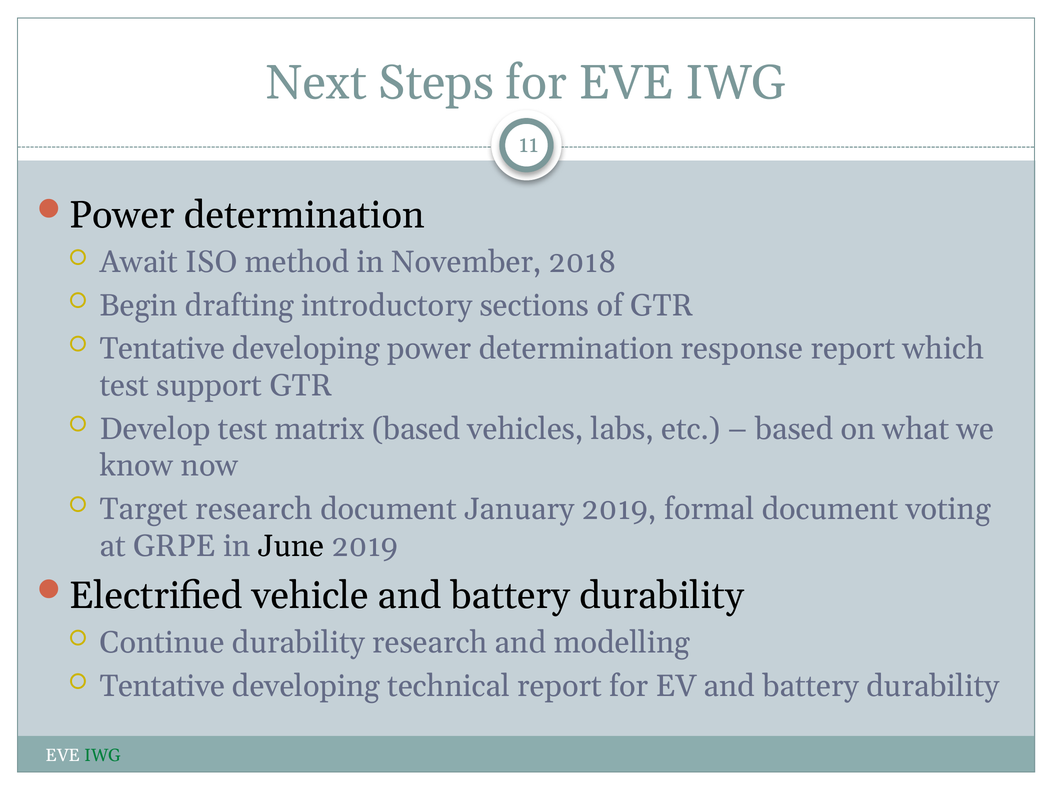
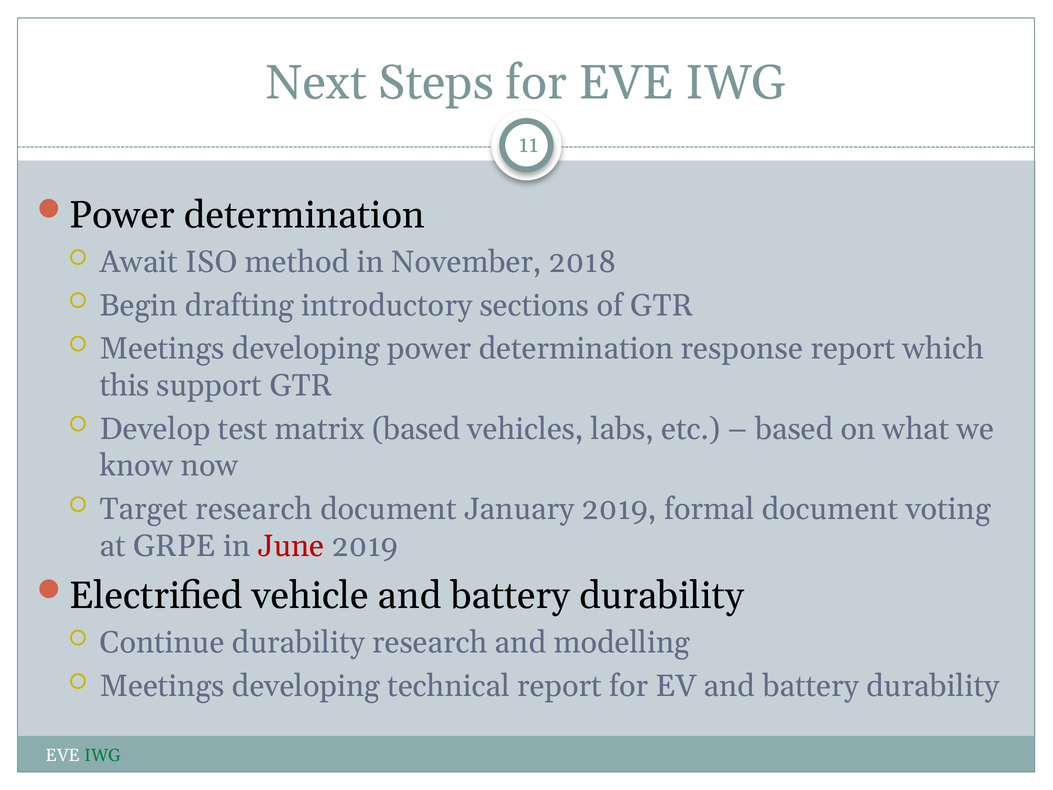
Tentative: Tentative -> Meetings (162, 349)
test: test -> this (125, 385)
June colour: black -> red (291, 546)
Tentative: Tentative -> Meetings (162, 686)
